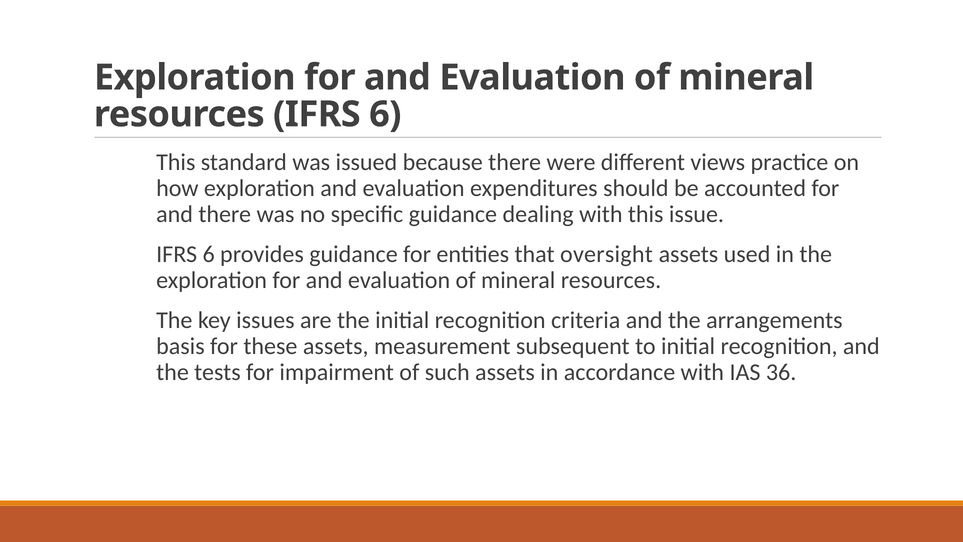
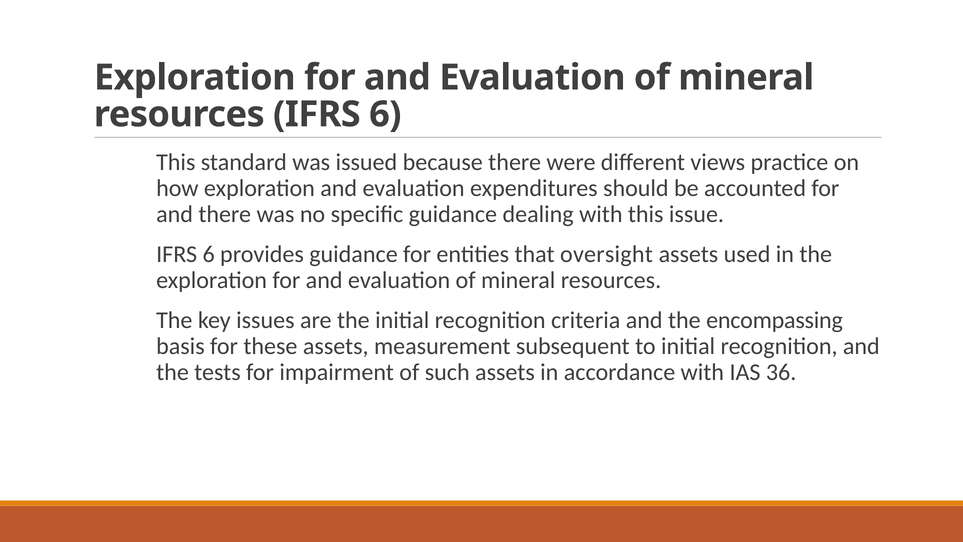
arrangements: arrangements -> encompassing (774, 320)
